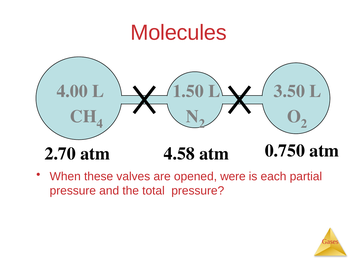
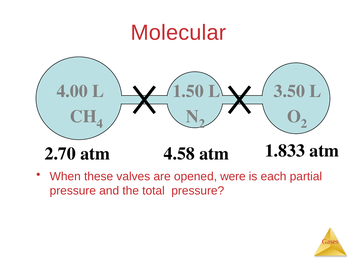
Molecules: Molecules -> Molecular (178, 33)
0.750: 0.750 -> 1.833 (285, 151)
